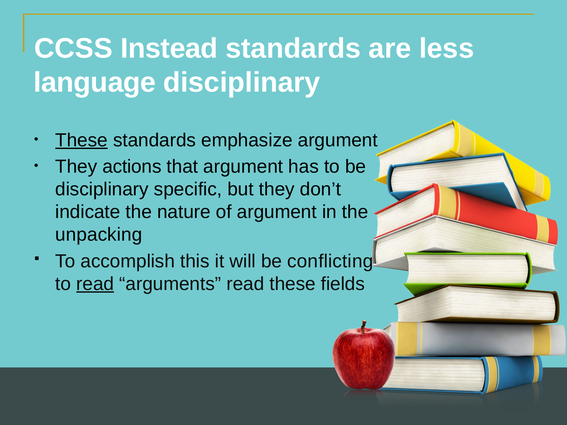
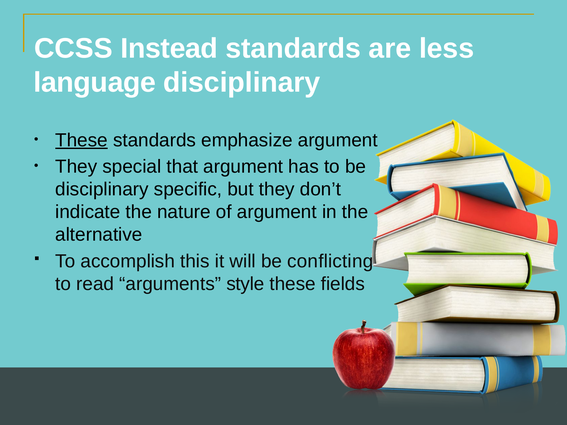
actions: actions -> special (132, 167)
unpacking: unpacking -> alternative (99, 235)
read underline: present -> none (95, 284)
arguments read: read -> style (245, 284)
